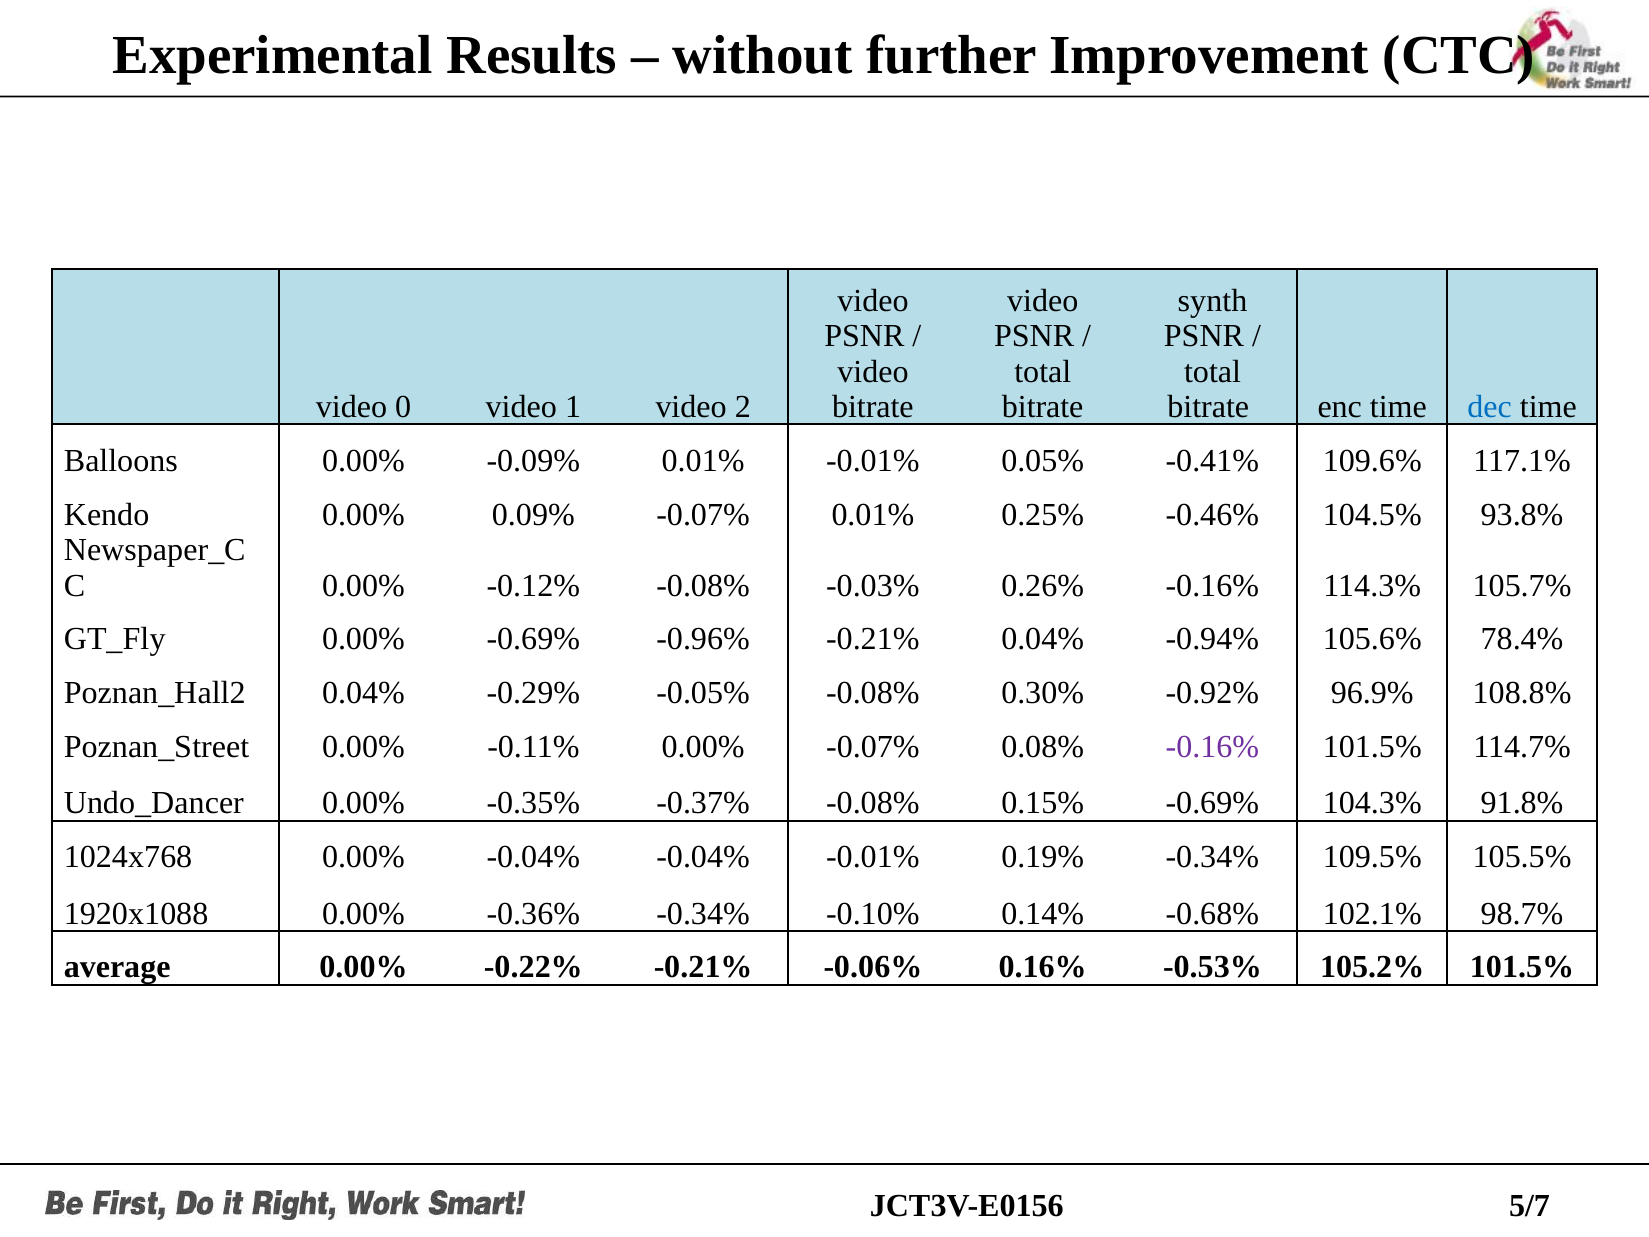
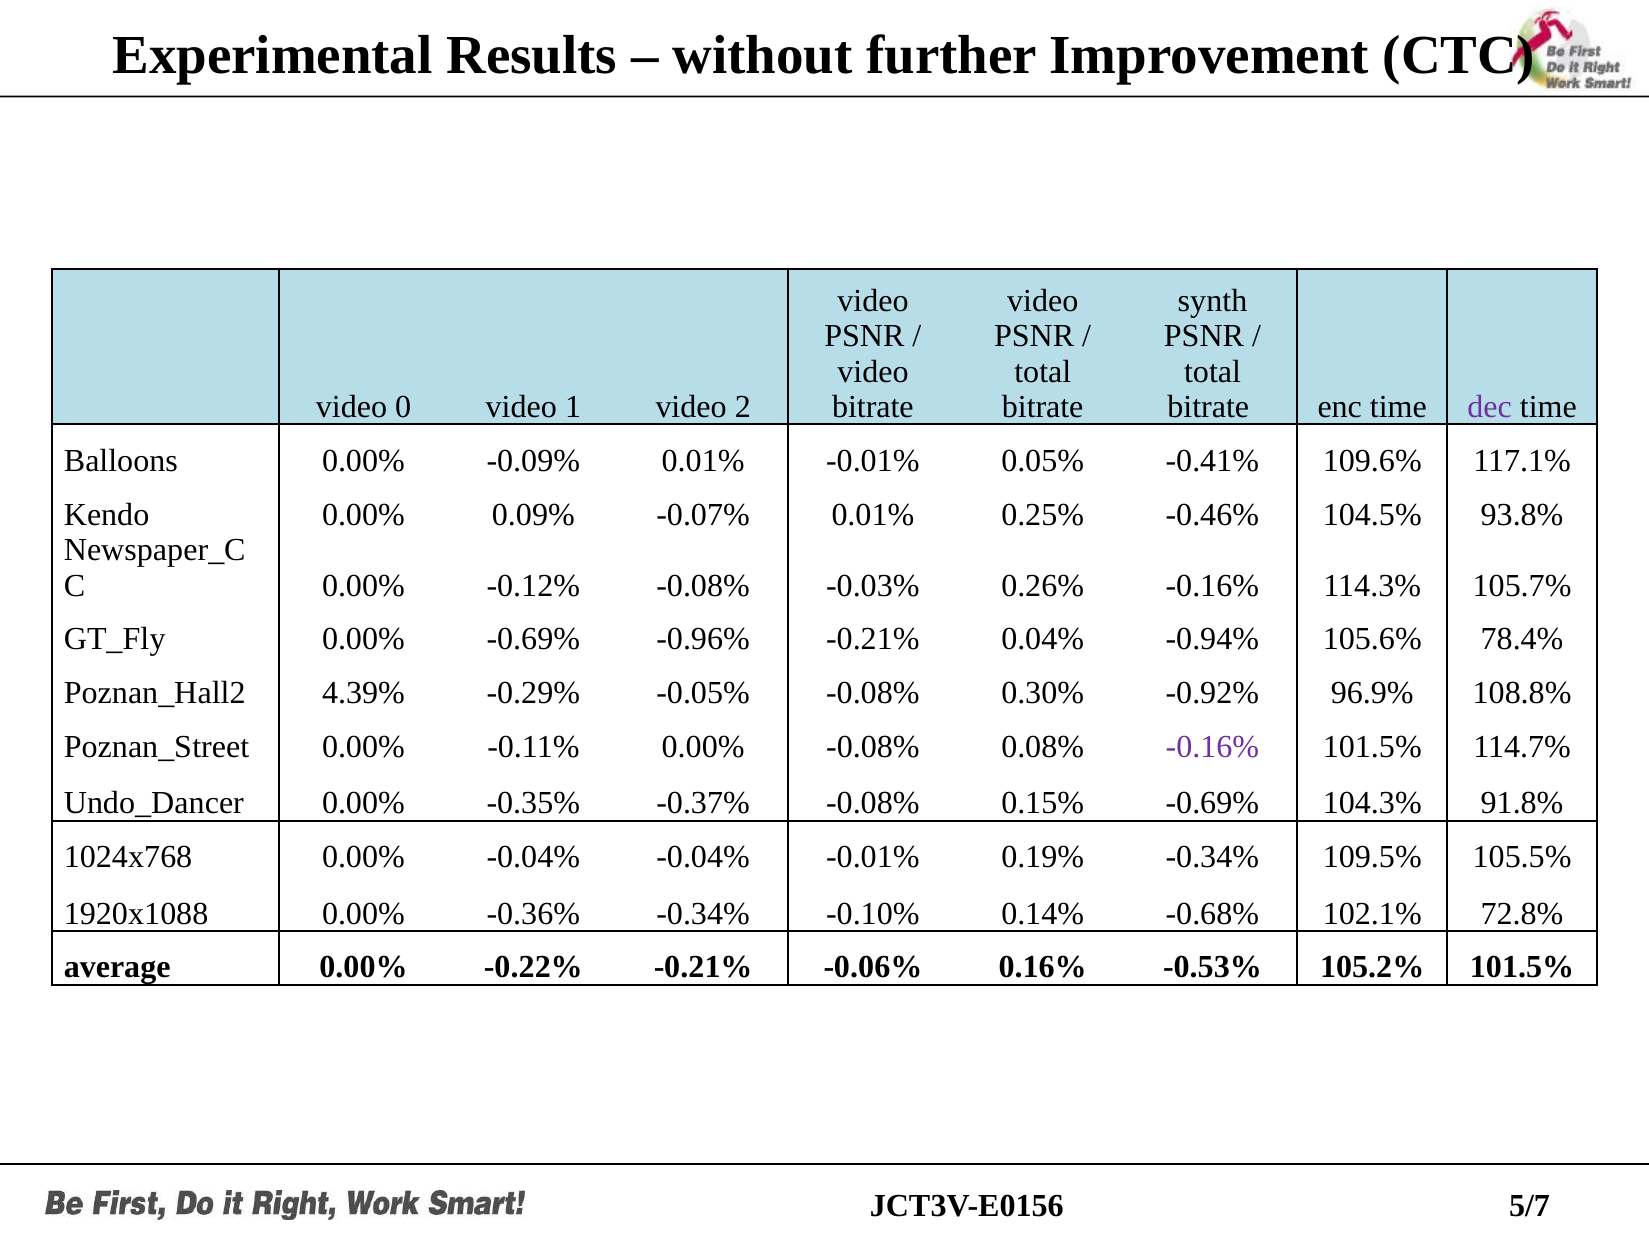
dec colour: blue -> purple (1490, 407)
0.04%: 0.04% -> 4.39% (363, 693)
0.00% -0.07%: -0.07% -> -0.08% (873, 747)
98.7%: 98.7% -> 72.8% (1522, 913)
